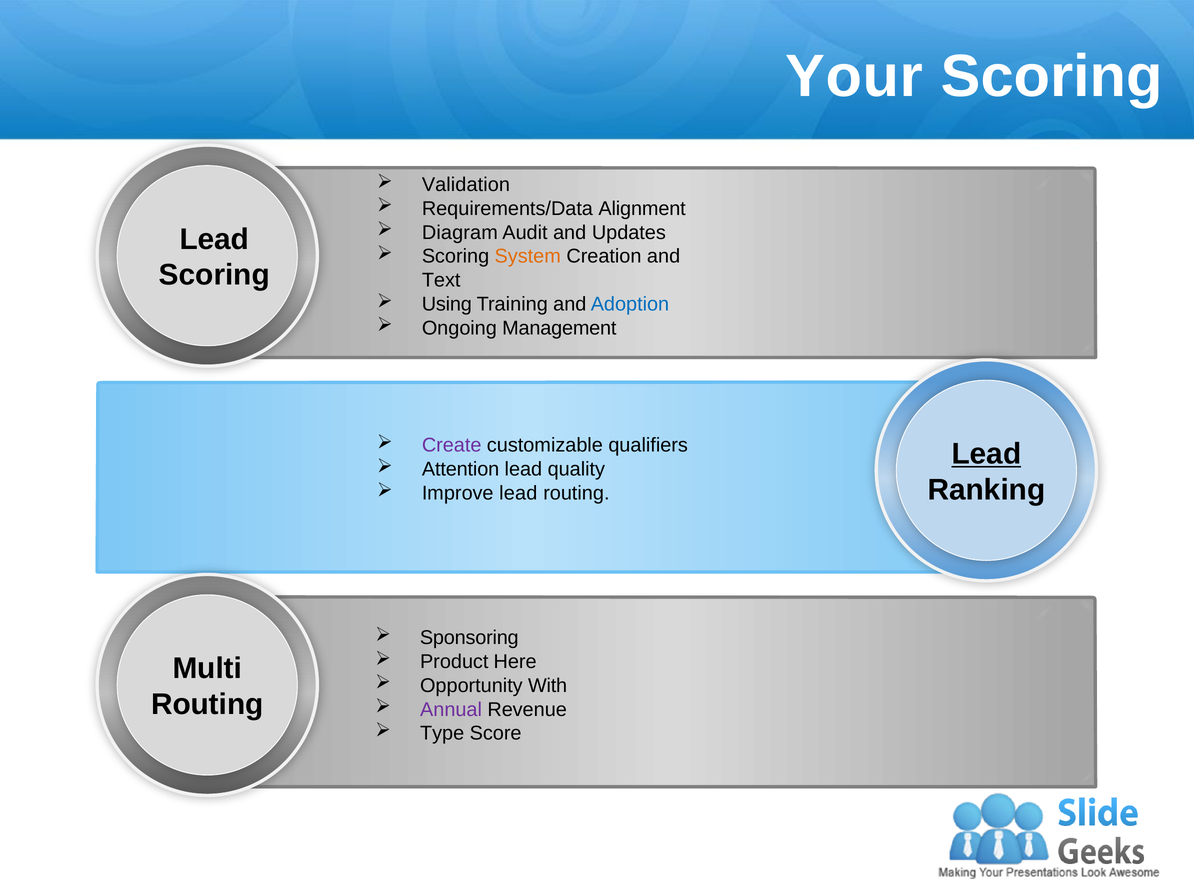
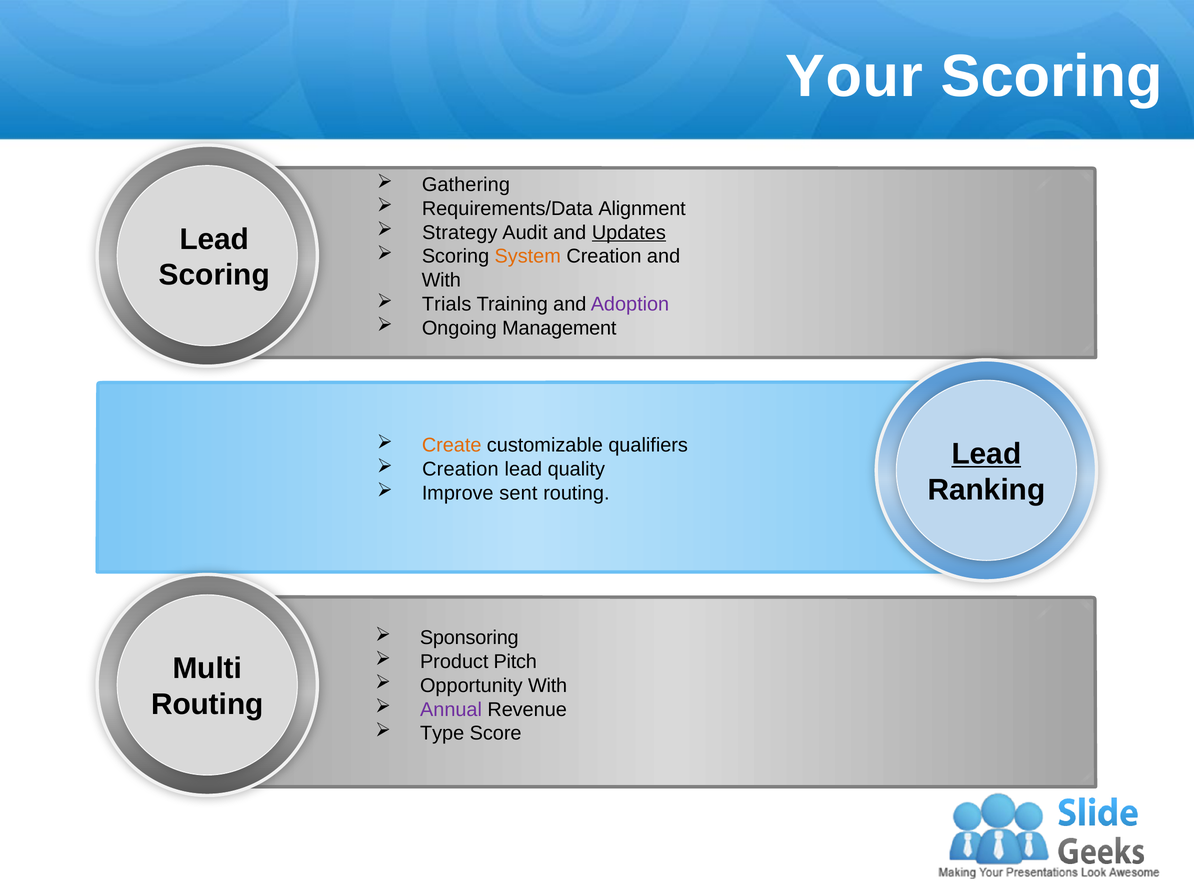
Validation: Validation -> Gathering (466, 185)
Diagram: Diagram -> Strategy (460, 232)
Updates underline: none -> present (629, 232)
Text: Text -> With (441, 280)
Using: Using -> Trials (447, 304)
Adoption colour: blue -> purple (630, 304)
Create colour: purple -> orange (452, 445)
Attention: Attention -> Creation (460, 469)
Improve lead: lead -> sent (518, 493)
Here: Here -> Pitch (515, 661)
